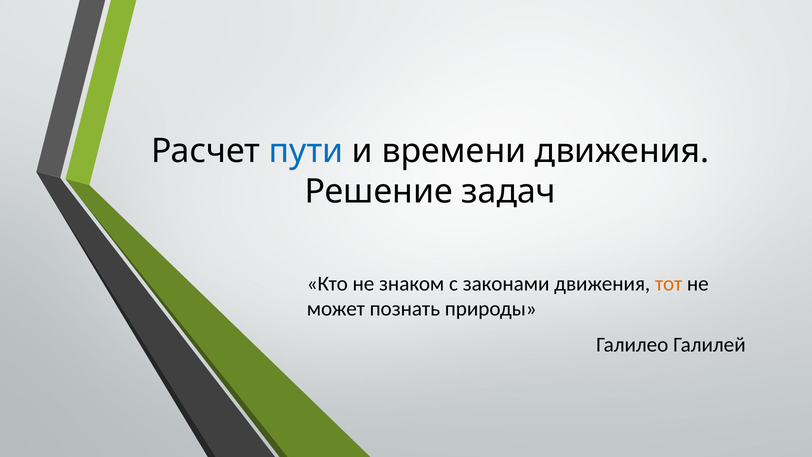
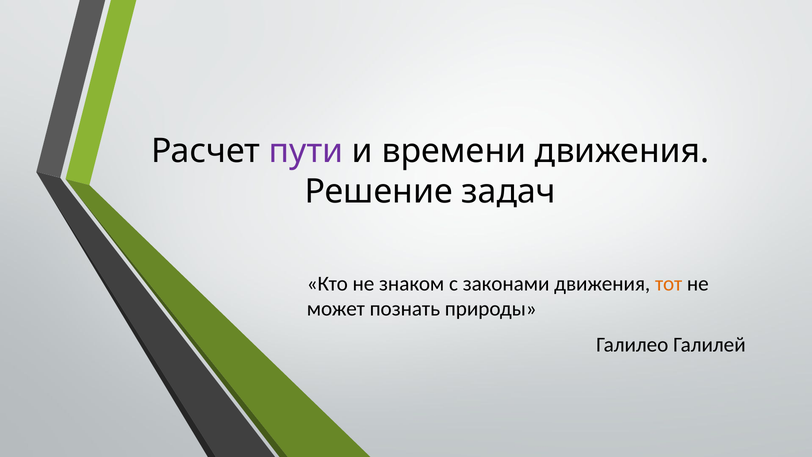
пути colour: blue -> purple (306, 151)
